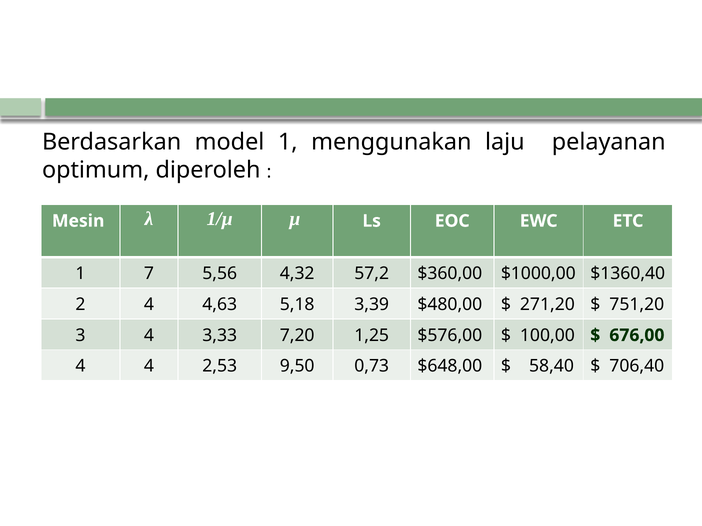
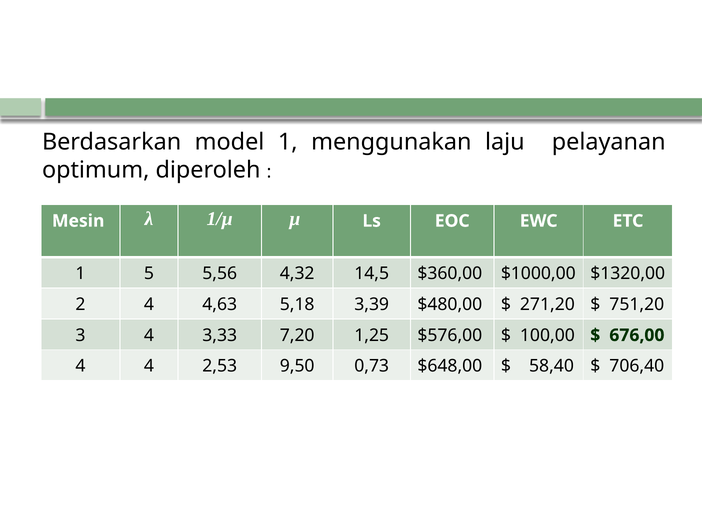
7: 7 -> 5 (149, 274)
57,2: 57,2 -> 14,5 (372, 274)
$1360,40: $1360,40 -> $1320,00 (628, 274)
